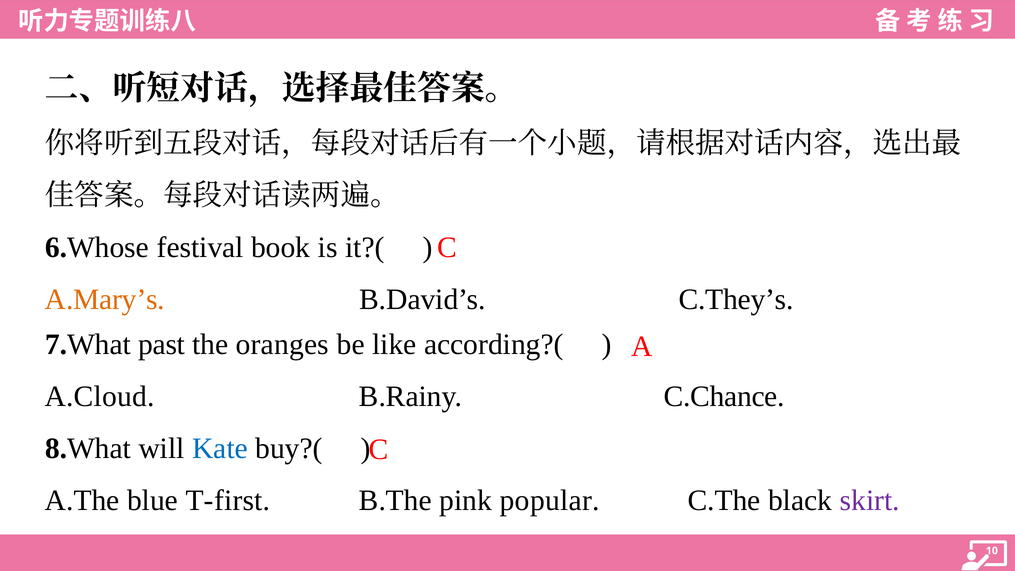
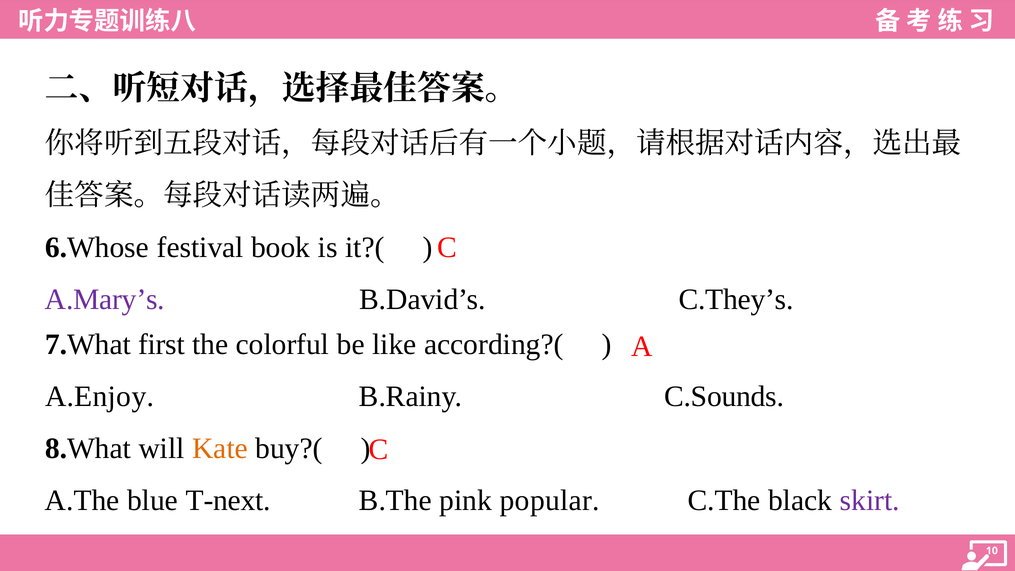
A.Mary’s colour: orange -> purple (105, 299)
past: past -> first (162, 345)
oranges: oranges -> colorful (282, 345)
A.Cloud: A.Cloud -> A.Enjoy (100, 397)
C.Chance: C.Chance -> C.Sounds (724, 397)
Kate colour: blue -> orange (220, 449)
T-first: T-first -> T-next (228, 501)
